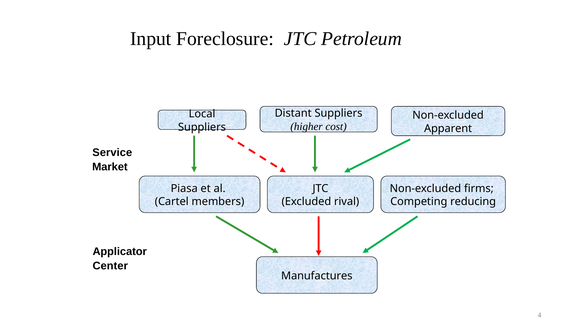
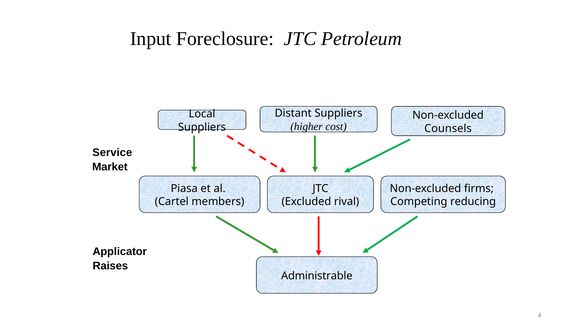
Apparent: Apparent -> Counsels (448, 128)
Center: Center -> Raises (110, 266)
Manufactures: Manufactures -> Administrable (317, 275)
